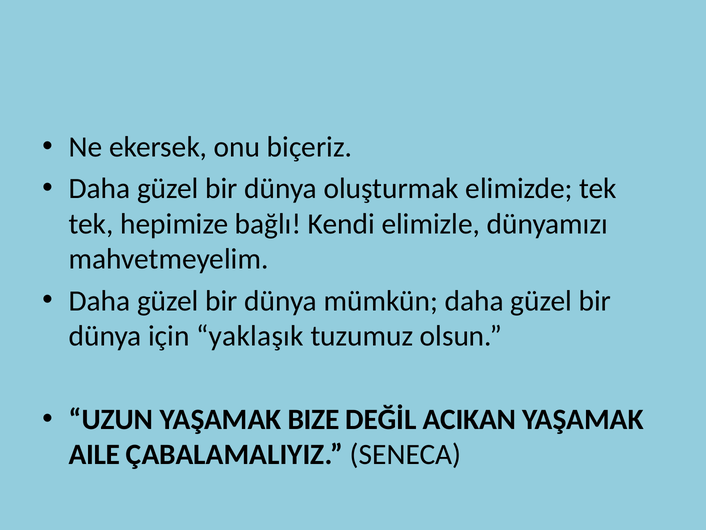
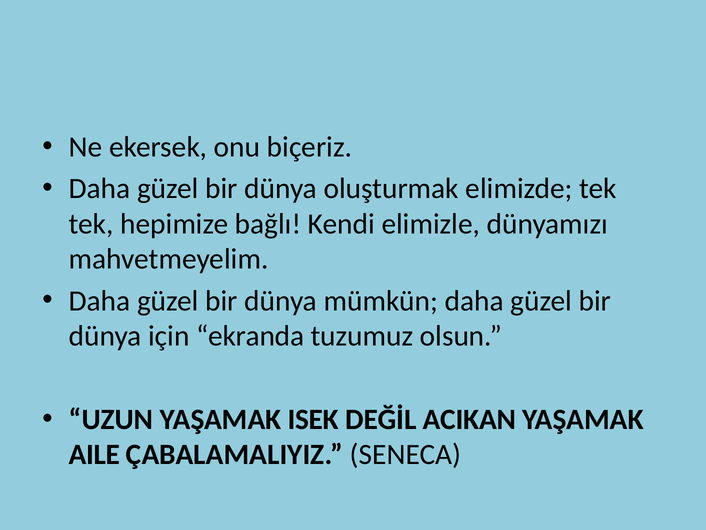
yaklaşık: yaklaşık -> ekranda (250, 336)
BIZE: BIZE -> ISEK (313, 419)
